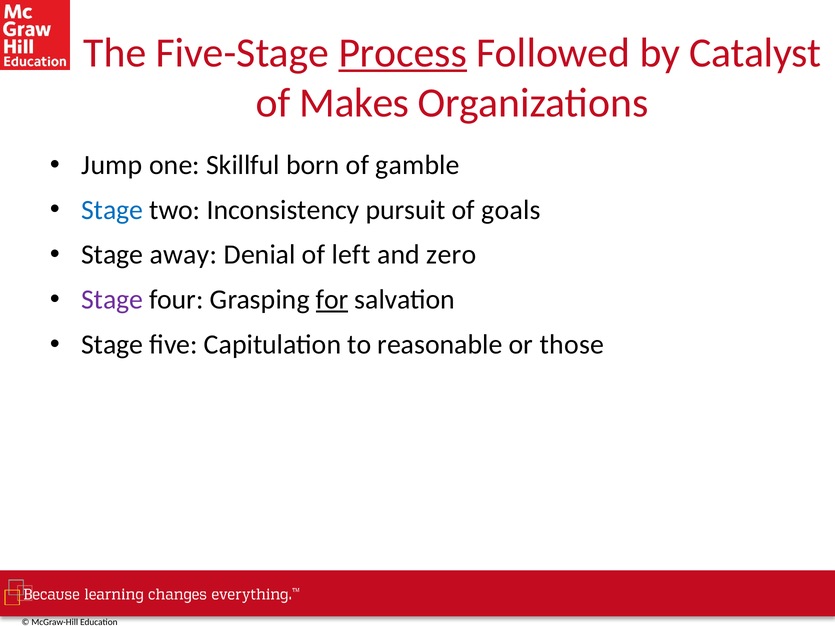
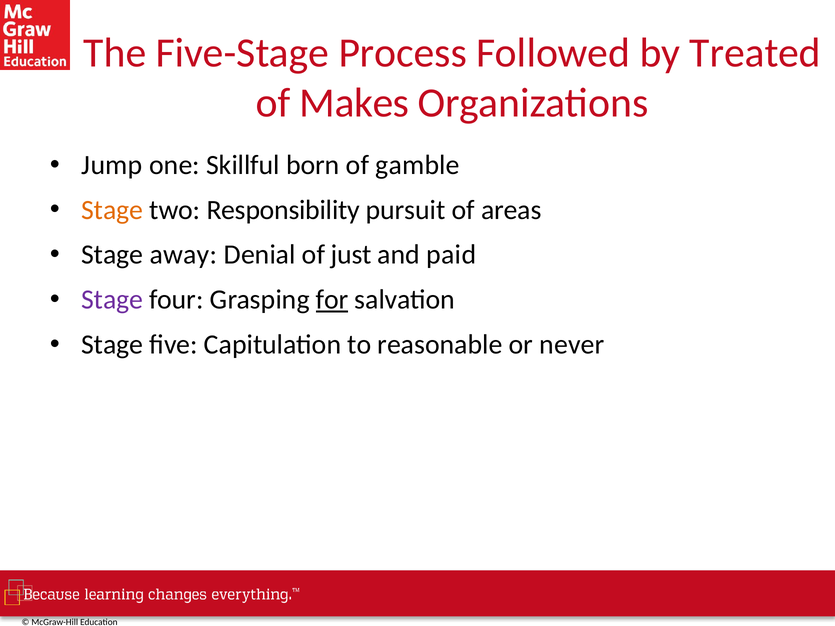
Process underline: present -> none (403, 53)
Catalyst: Catalyst -> Treated (755, 53)
Stage colour: blue -> orange (112, 210)
Inconsistency: Inconsistency -> Responsibility (283, 210)
goals: goals -> areas (511, 210)
left: left -> just (351, 255)
zero: zero -> paid (451, 255)
those: those -> never (572, 345)
